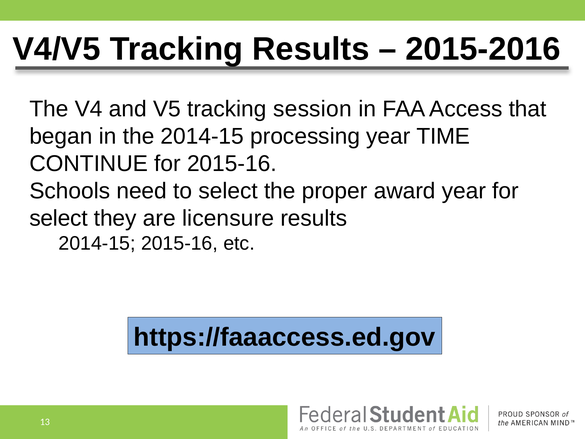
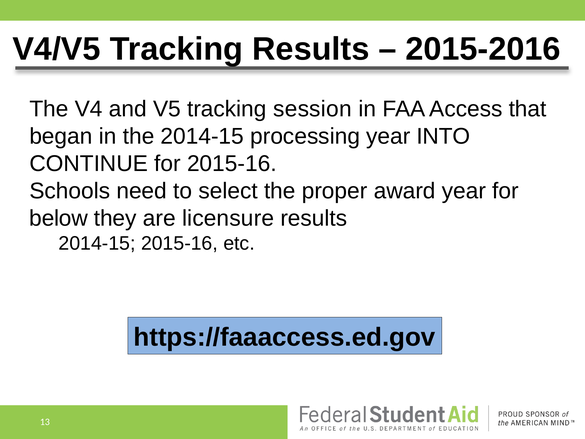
TIME: TIME -> INTO (443, 136)
select: select -> below (59, 218)
